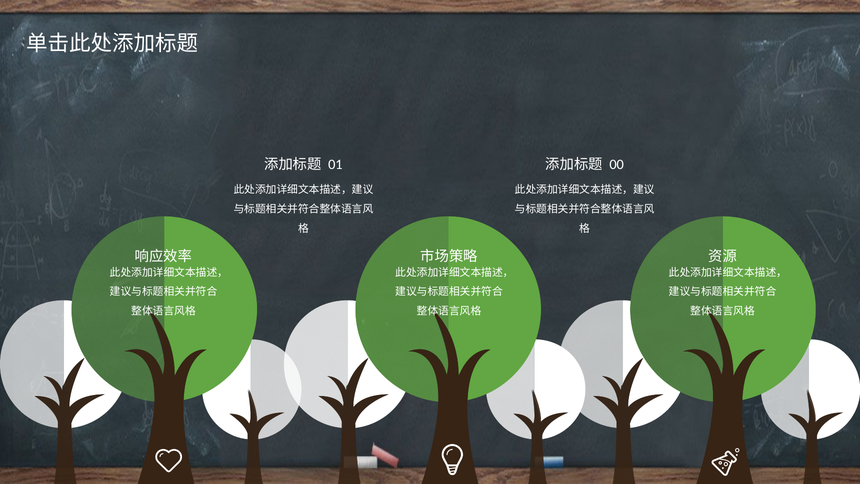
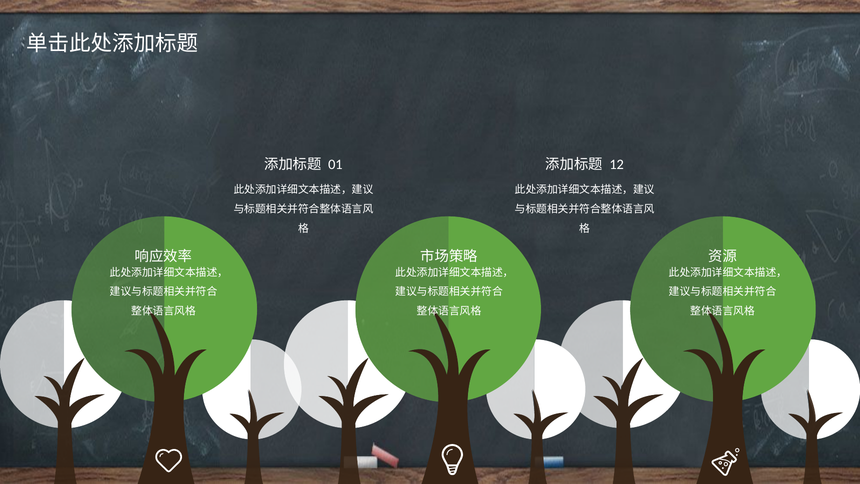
00: 00 -> 12 (617, 164)
